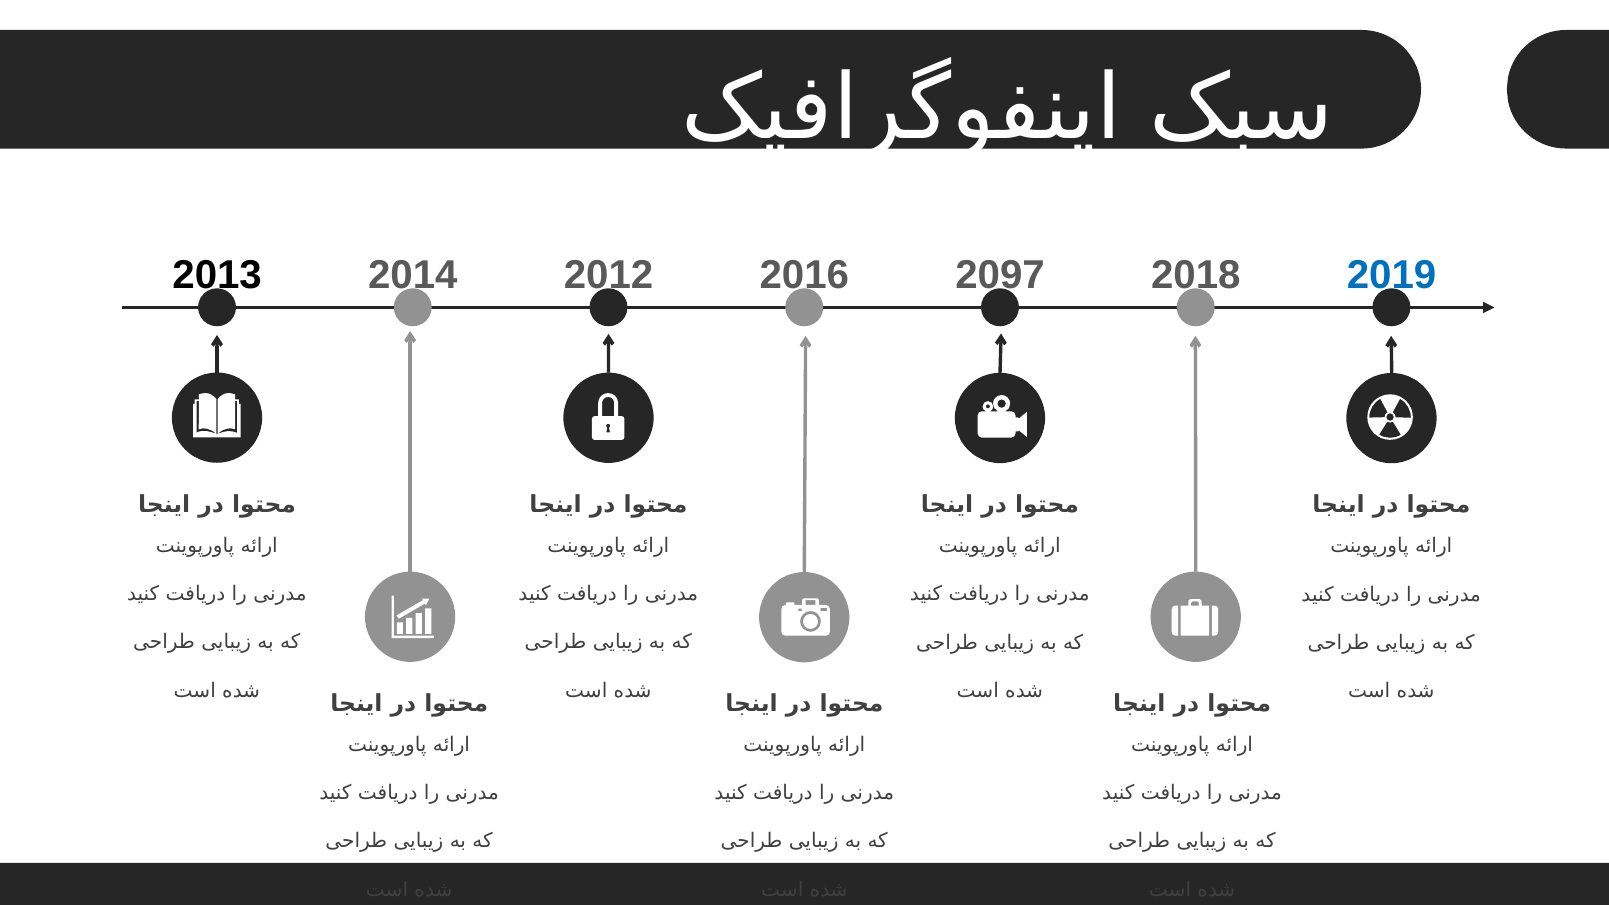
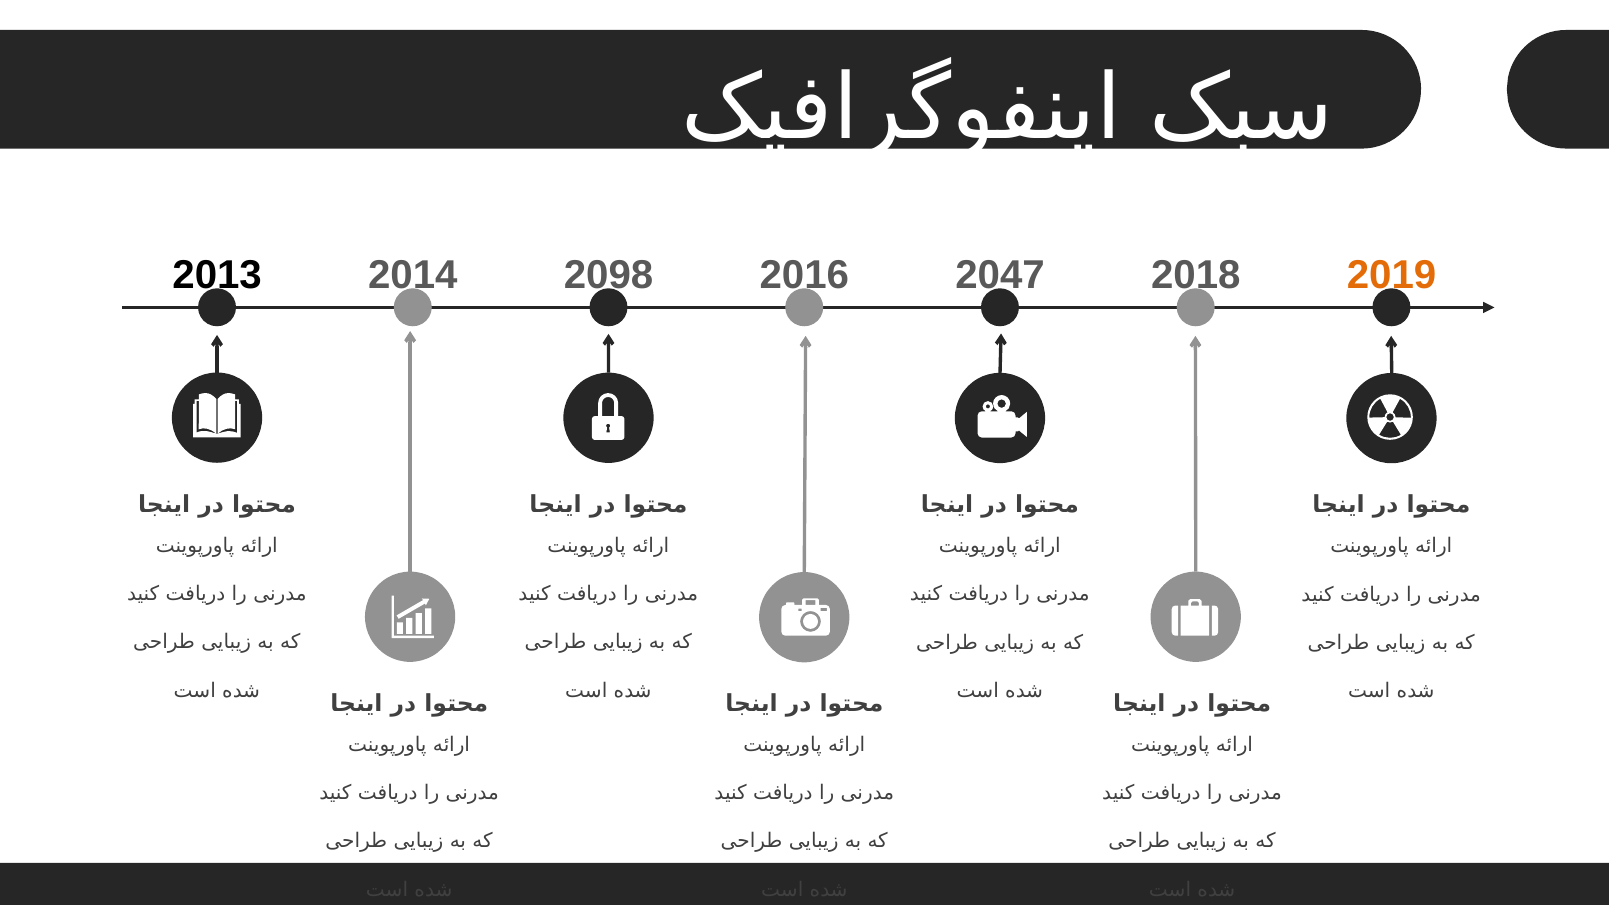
2012: 2012 -> 2098 (609, 275)
2097: 2097 -> 2047 (1000, 275)
2019 colour: blue -> orange (1392, 275)
